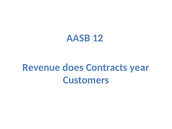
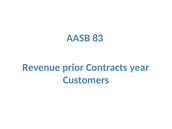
12: 12 -> 83 (98, 38)
does: does -> prior (73, 67)
